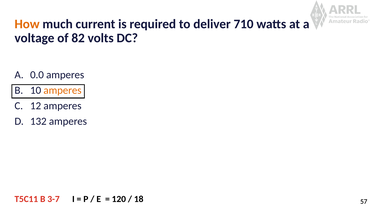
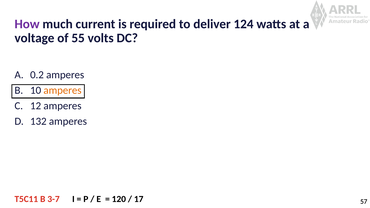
How colour: orange -> purple (27, 24)
710: 710 -> 124 (244, 24)
82: 82 -> 55 (78, 38)
0.0: 0.0 -> 0.2 (37, 75)
18: 18 -> 17 (139, 199)
